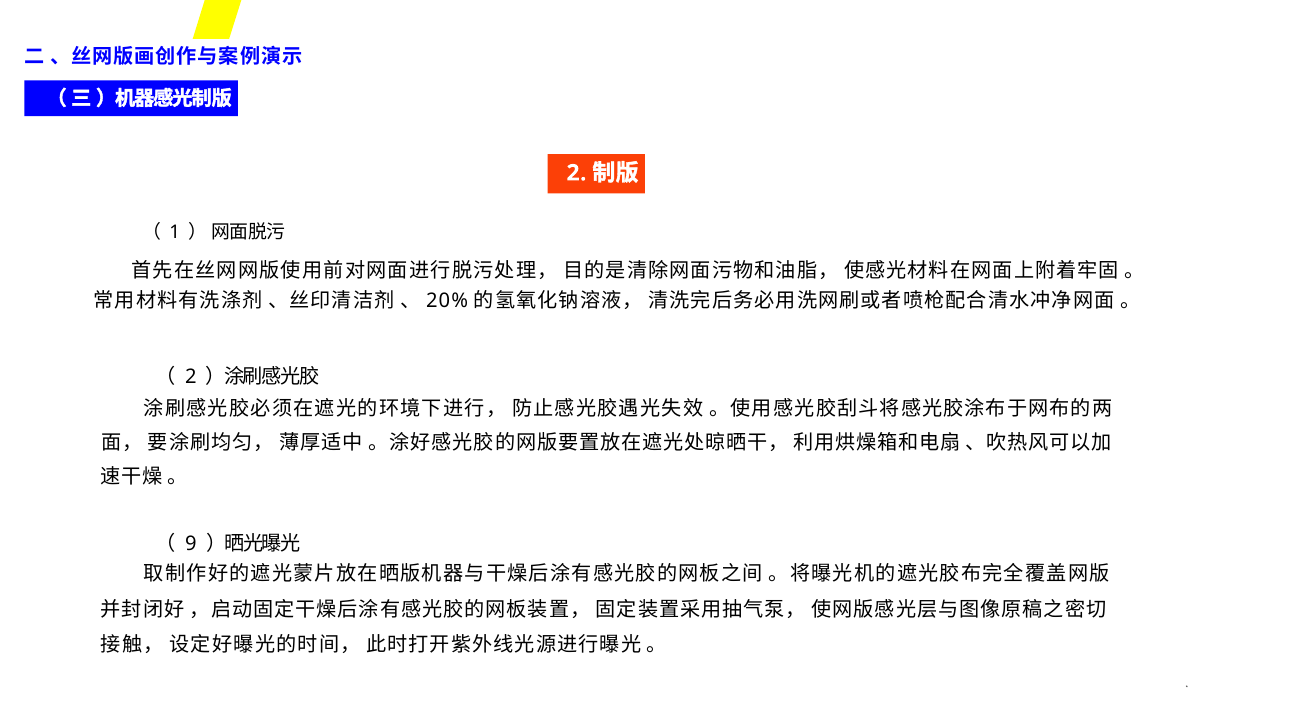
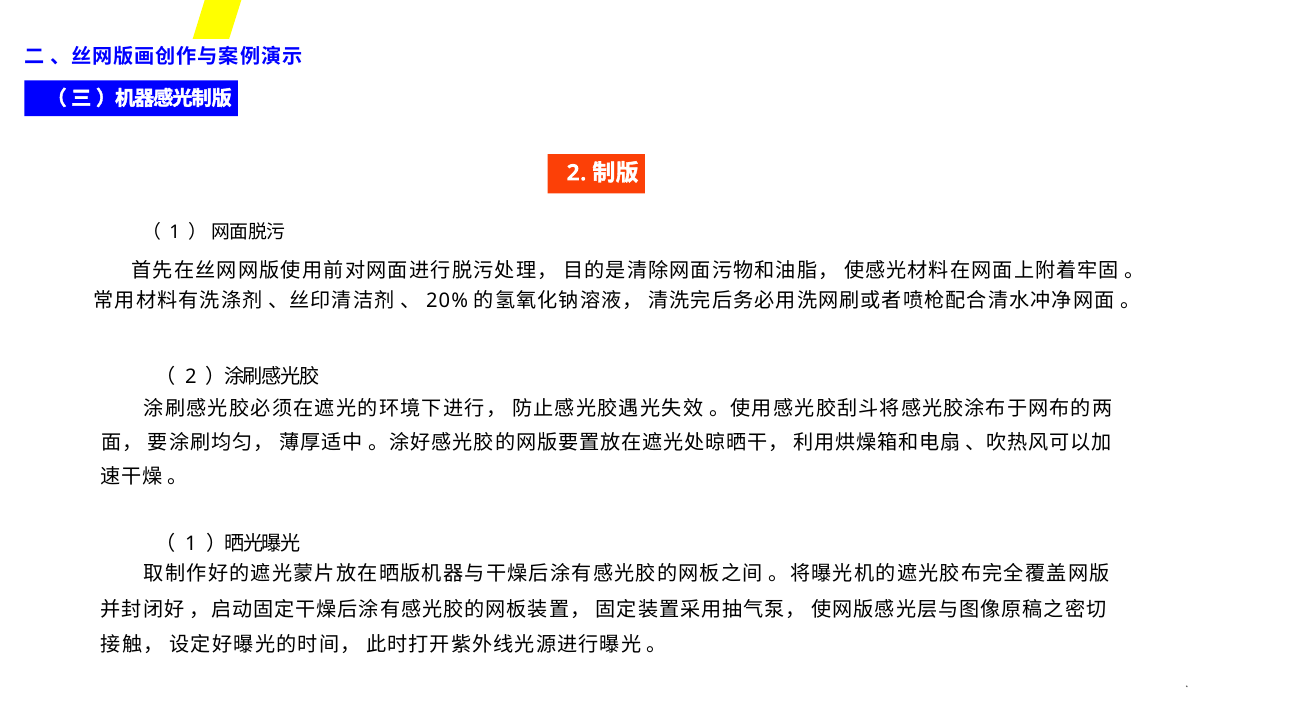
9: 9 -> 1 (191, 544)
